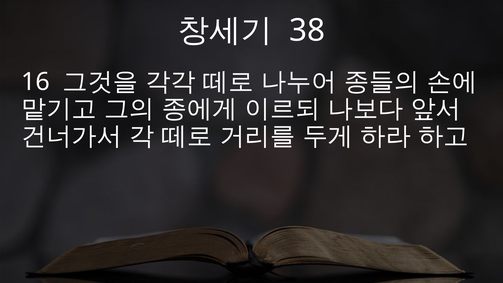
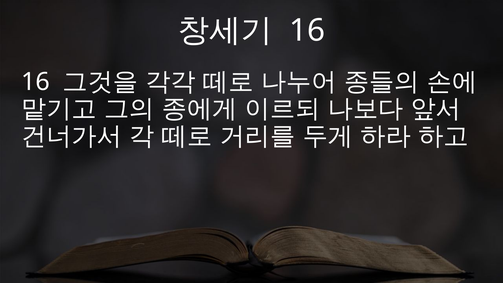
38: 38 -> 16 (307, 30)
